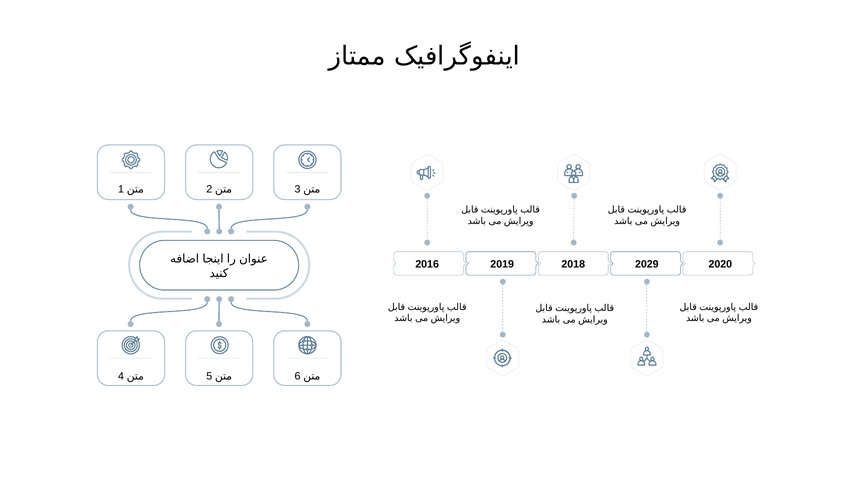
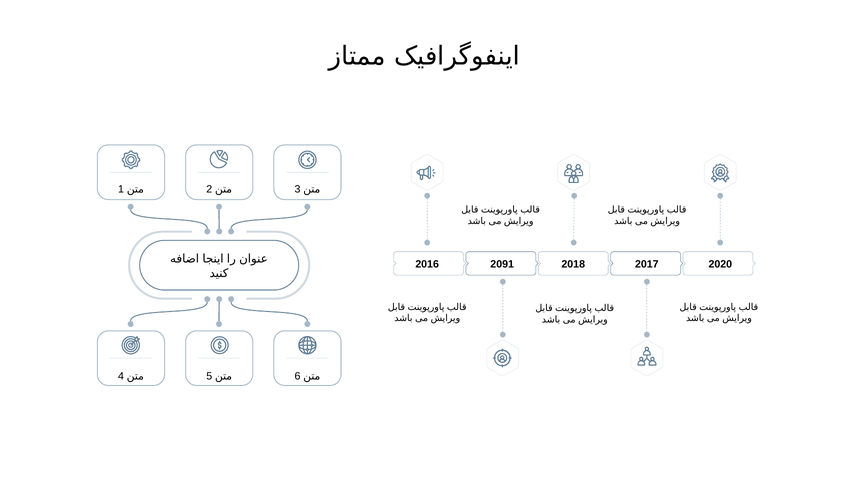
2019: 2019 -> 2091 (502, 264)
2029: 2029 -> 2017 (647, 264)
